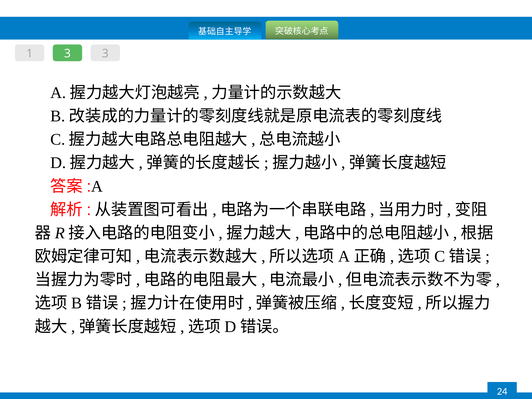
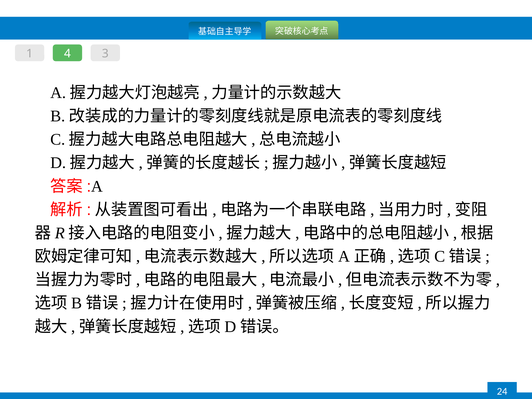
1 3: 3 -> 4 (67, 54)
